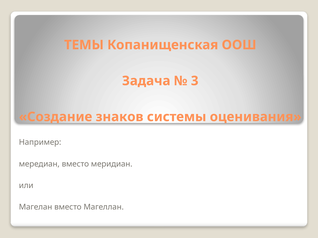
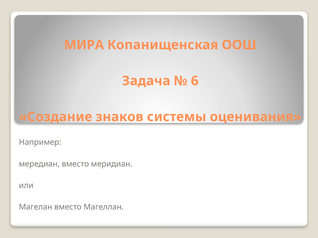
ТЕМЫ: ТЕМЫ -> МИРА (84, 45)
3: 3 -> 6 (195, 81)
